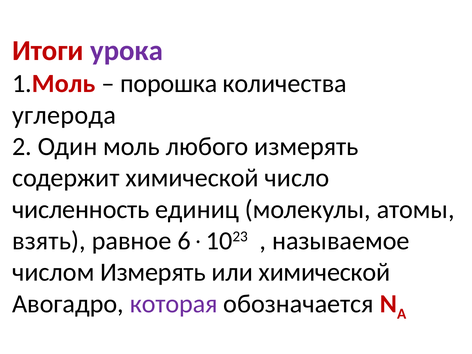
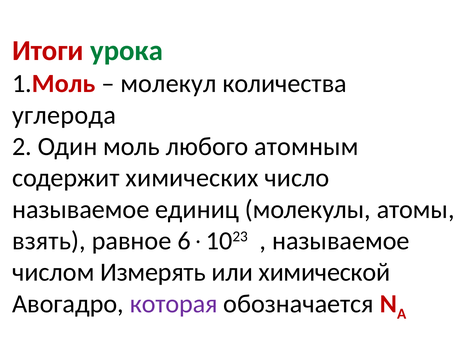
урока colour: purple -> green (127, 51)
порошка: порошка -> молекул (168, 84)
любого измерять: измерять -> атомным (306, 146)
содержит химической: химической -> химических (192, 178)
численность: численность -> называемое (81, 209)
